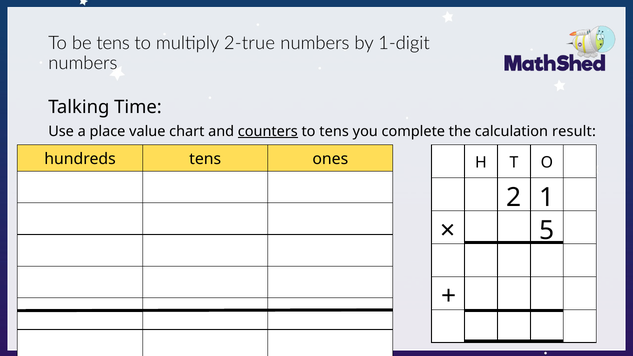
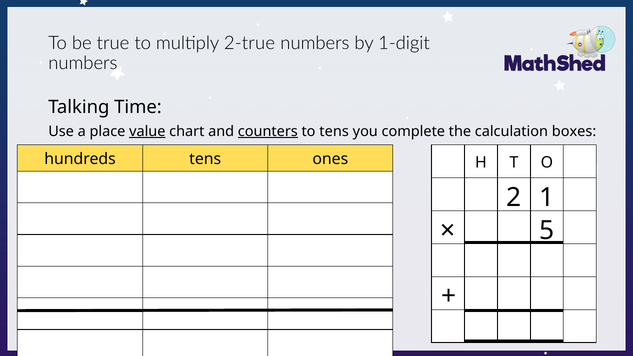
be tens: tens -> true (113, 43)
value underline: none -> present (147, 131)
result: result -> boxes (574, 131)
